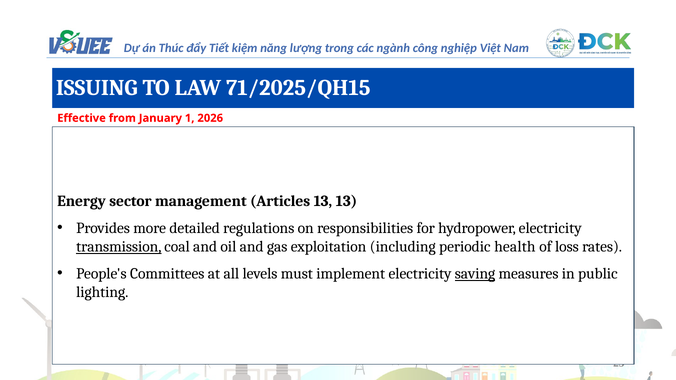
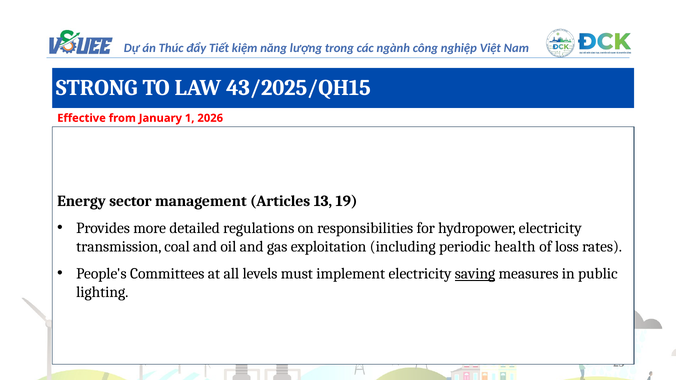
ISSUING: ISSUING -> STRONG (97, 88)
71/2025/QH15: 71/2025/QH15 -> 43/2025/QH15 (298, 88)
13 13: 13 -> 19 (346, 201)
transmission underline: present -> none (119, 247)
